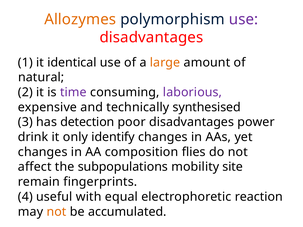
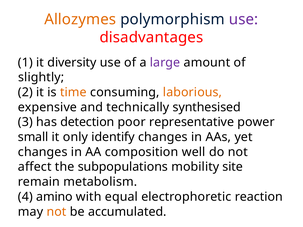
identical: identical -> diversity (72, 62)
large colour: orange -> purple (165, 62)
natural: natural -> slightly (41, 77)
time colour: purple -> orange (73, 92)
laborious colour: purple -> orange (193, 92)
poor disadvantages: disadvantages -> representative (192, 122)
drink: drink -> small (33, 137)
flies: flies -> well (194, 152)
fingerprints: fingerprints -> metabolism (100, 182)
useful: useful -> amino (54, 197)
